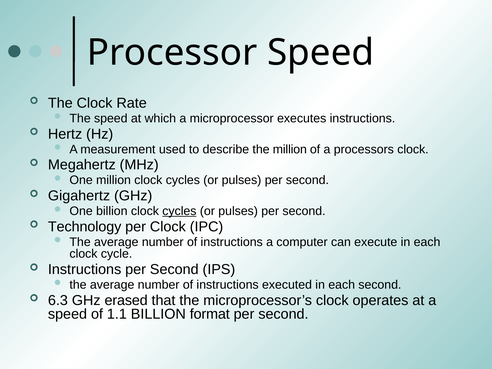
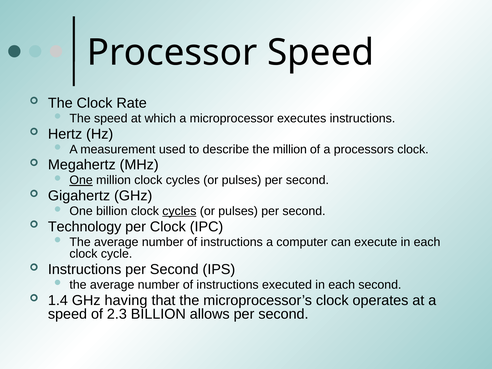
One underline: none -> present (81, 180)
6.3: 6.3 -> 1.4 (58, 300)
erased: erased -> having (126, 300)
1.1: 1.1 -> 2.3 (117, 314)
format: format -> allows (210, 314)
